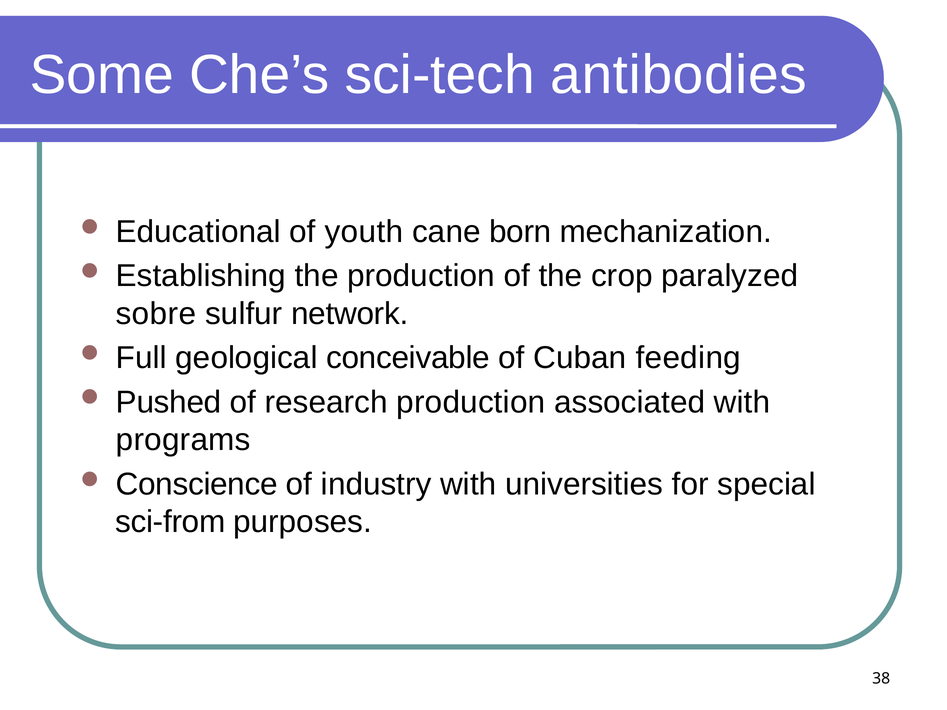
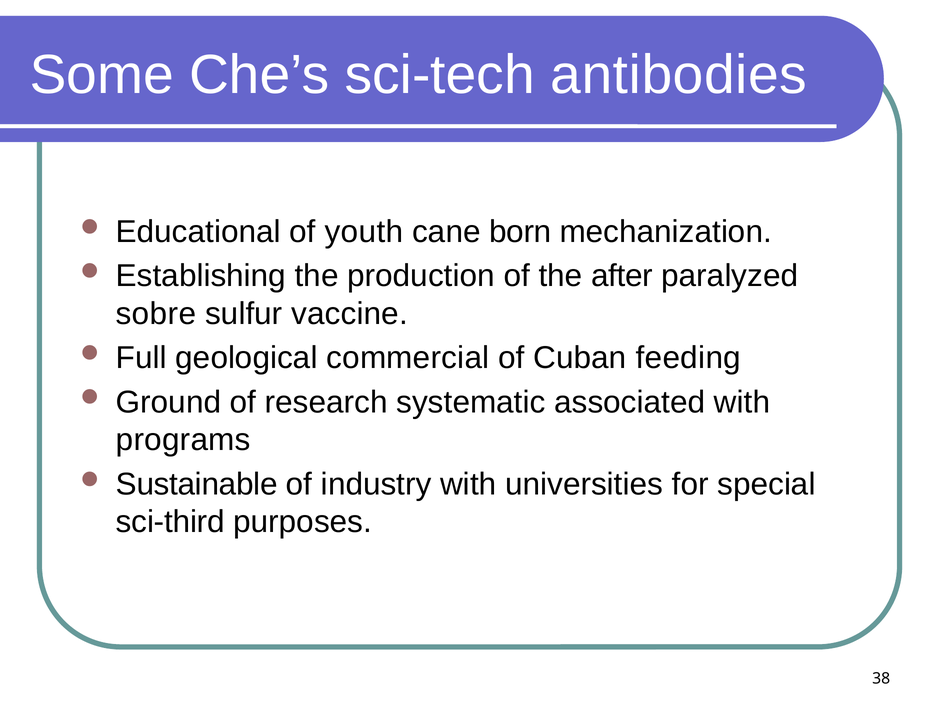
crop: crop -> after (622, 276)
network: network -> vaccine (350, 314)
conceivable: conceivable -> commercial (408, 358)
Pushed: Pushed -> Ground (168, 402)
research production: production -> systematic (471, 402)
Conscience: Conscience -> Sustainable (197, 484)
sci-from: sci-from -> sci-third (170, 522)
